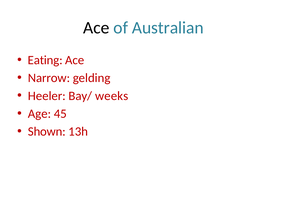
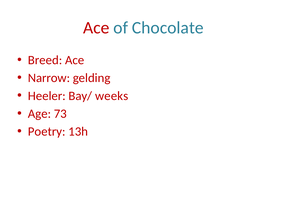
Ace colour: black -> red (96, 28)
Australian: Australian -> Chocolate (168, 28)
Eating: Eating -> Breed (45, 60)
45: 45 -> 73 (60, 114)
Shown: Shown -> Poetry (47, 132)
